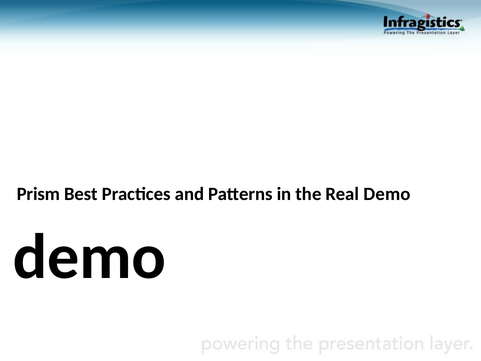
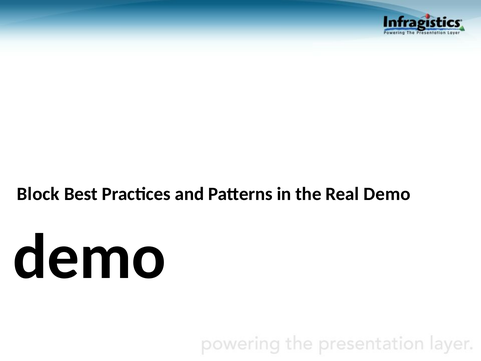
Prism: Prism -> Block (38, 194)
